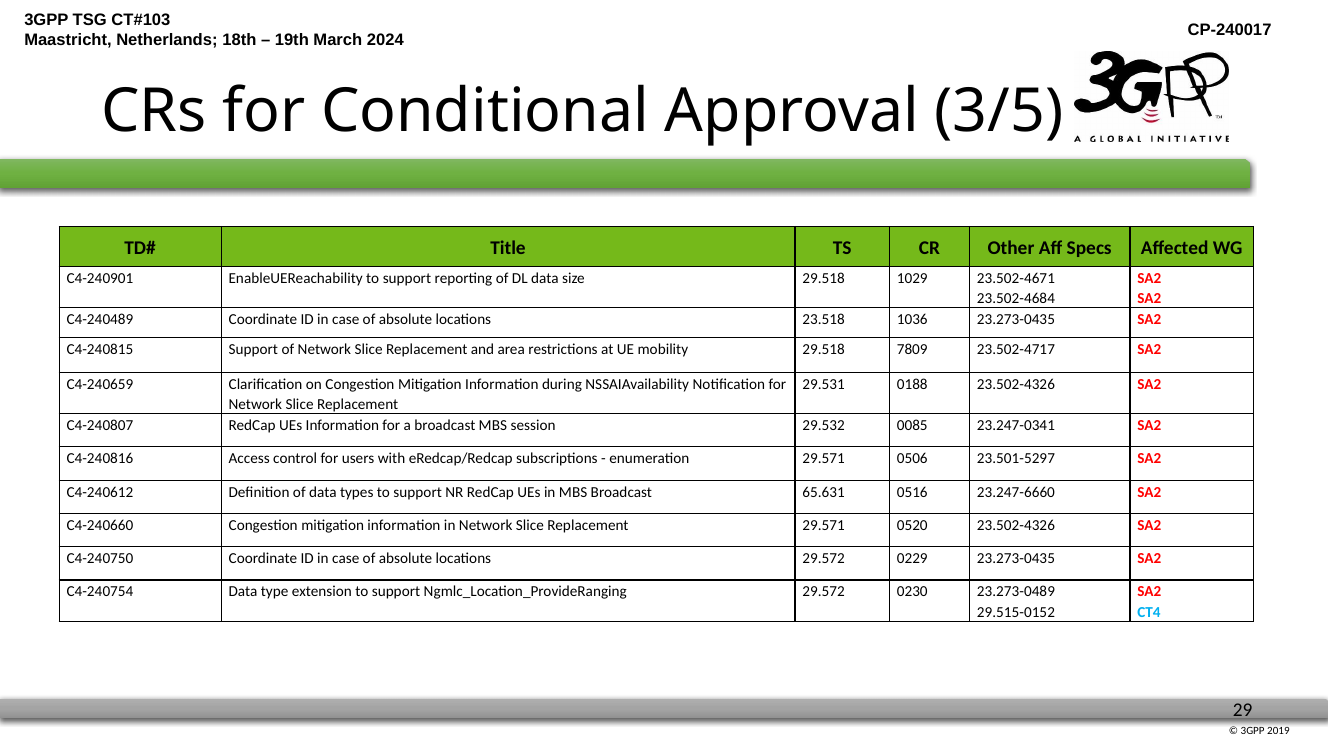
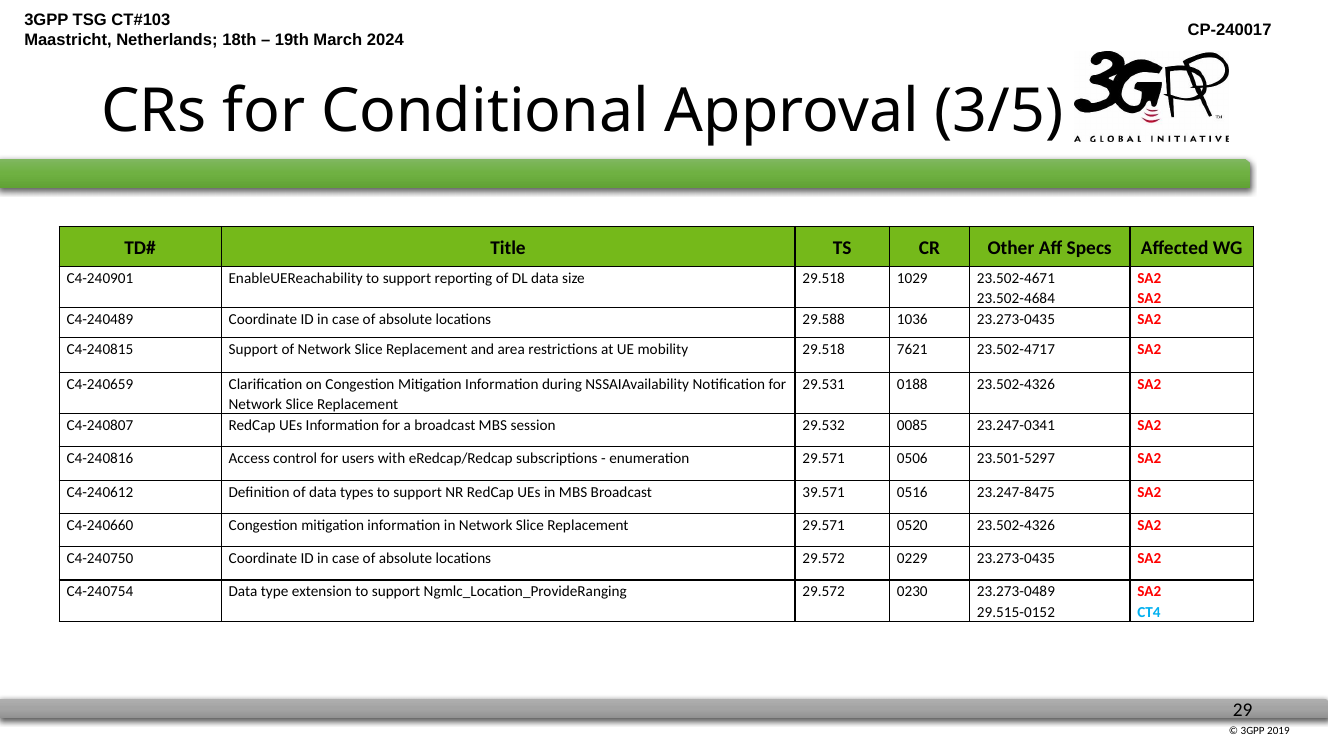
23.518: 23.518 -> 29.588 (824, 319)
7809: 7809 -> 7621 (912, 350)
65.631: 65.631 -> 39.571 (824, 492)
23.247-6660: 23.247-6660 -> 23.247-8475 (1016, 492)
